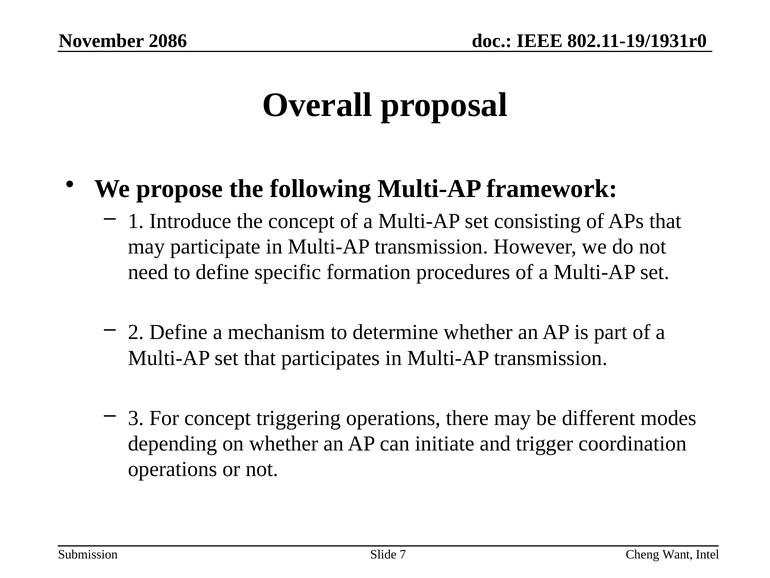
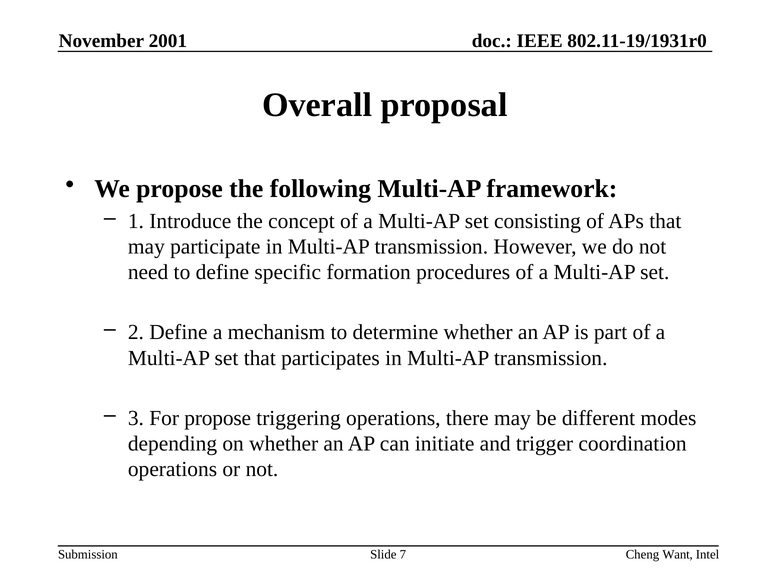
2086: 2086 -> 2001 (168, 41)
For concept: concept -> propose (218, 418)
